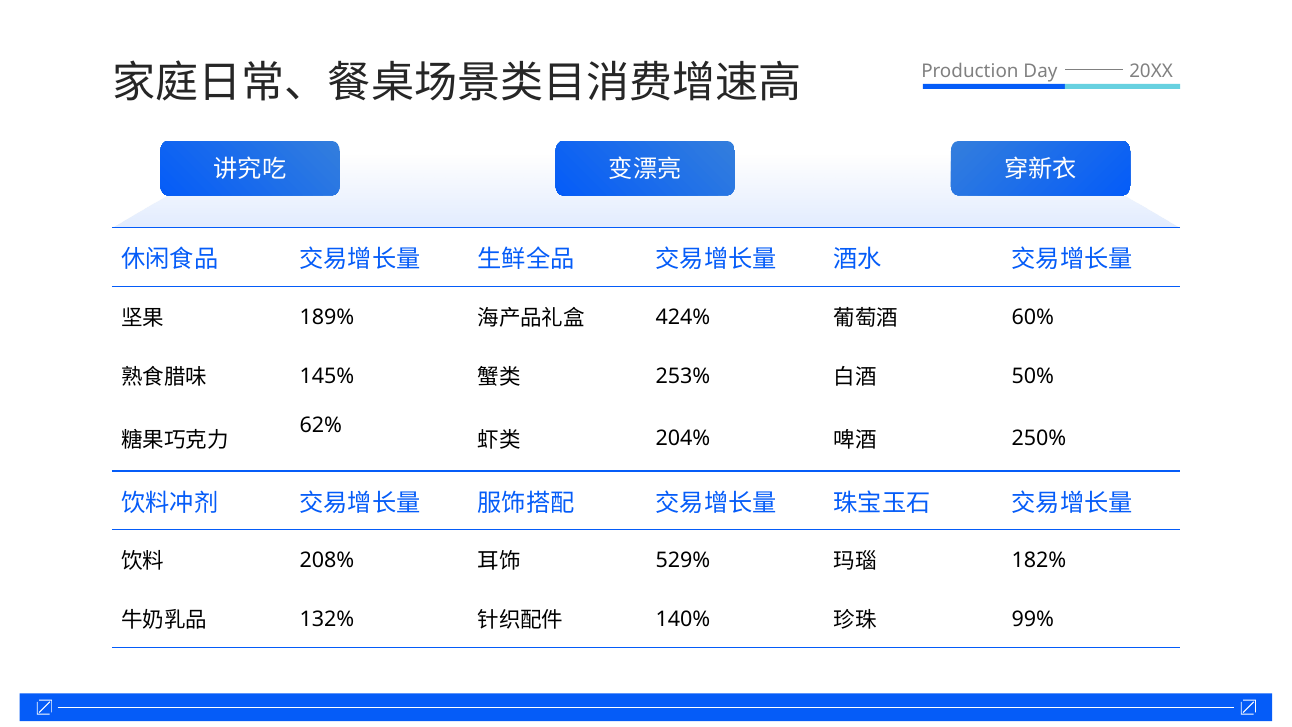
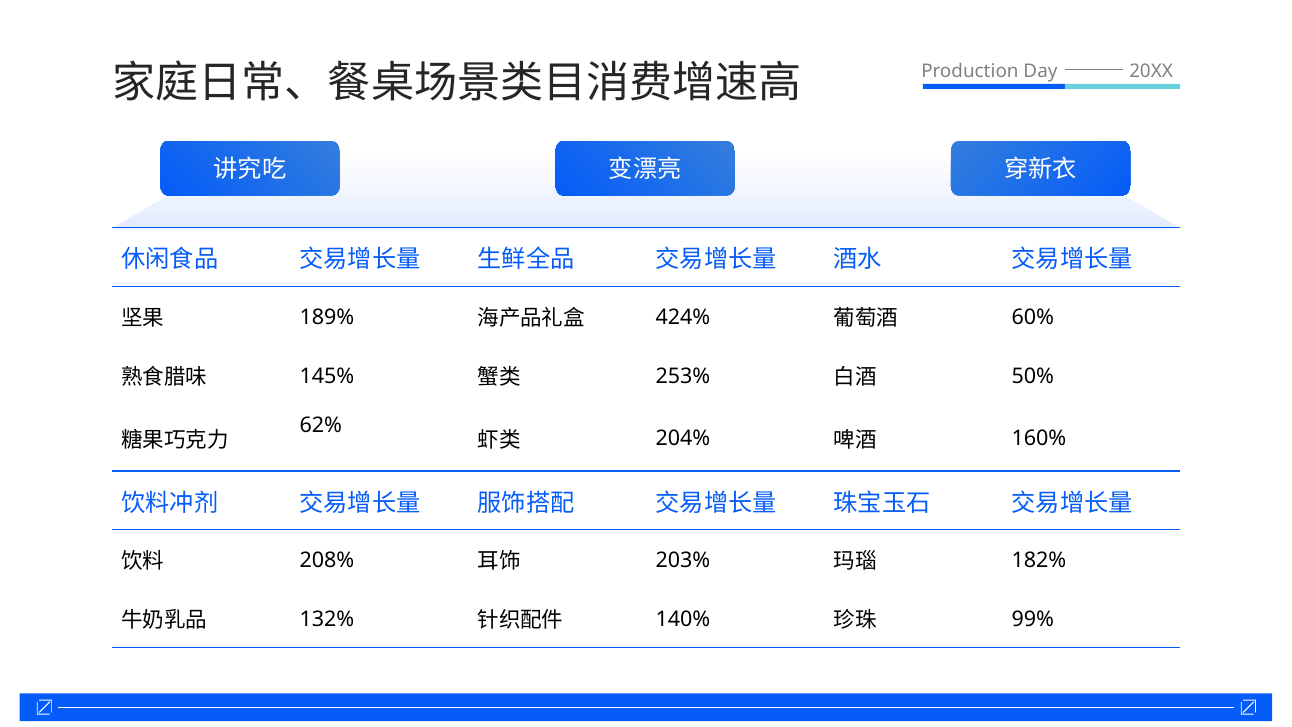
250%: 250% -> 160% (1039, 439)
529%: 529% -> 203% (683, 560)
